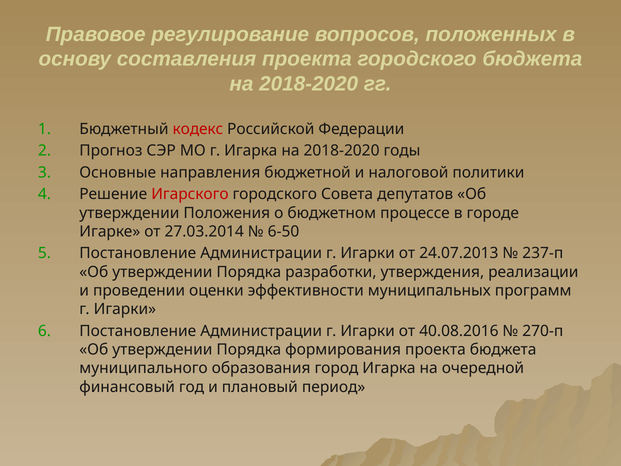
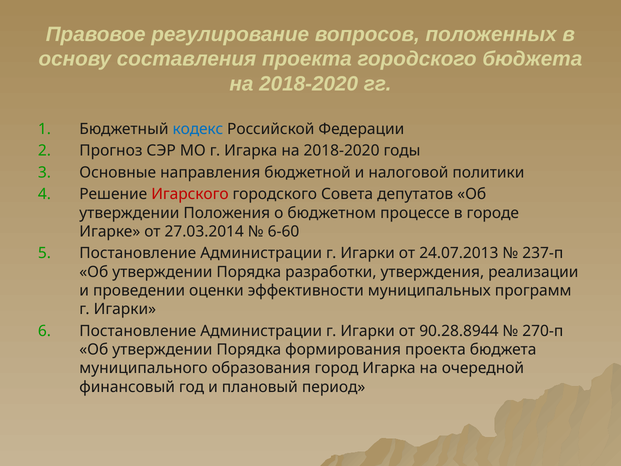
кодекс colour: red -> blue (198, 129)
6-50: 6-50 -> 6-60 (284, 231)
40.08.2016: 40.08.2016 -> 90.28.8944 (459, 331)
